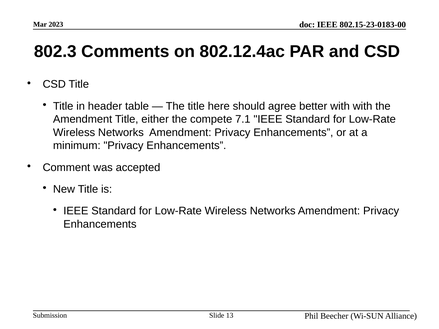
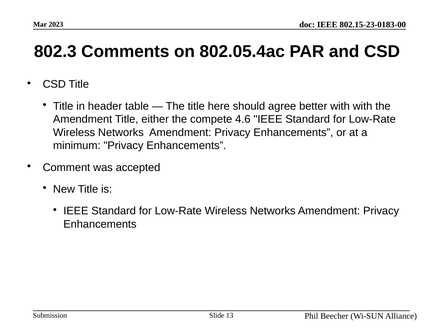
802.12.4ac: 802.12.4ac -> 802.05.4ac (242, 52)
7.1: 7.1 -> 4.6 (243, 119)
